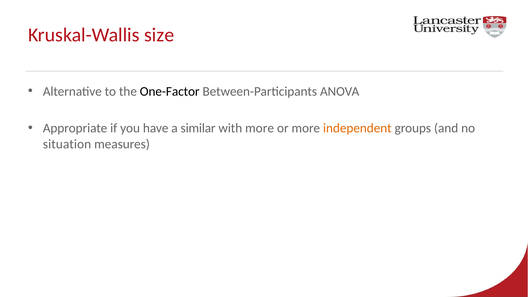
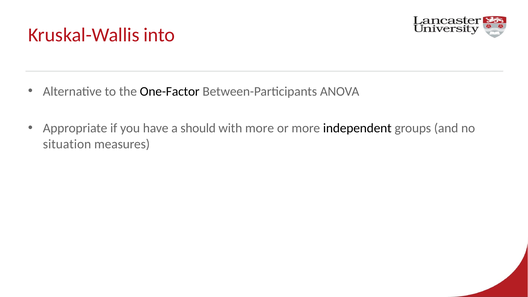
size: size -> into (159, 35)
similar: similar -> should (198, 128)
independent colour: orange -> black (357, 128)
